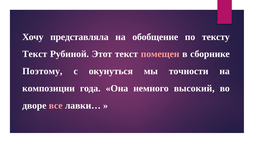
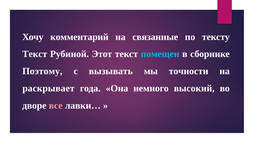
представляла: представляла -> комментарий (79, 37)
обобщение: обобщение -> связанные (155, 37)
помещен colour: pink -> light blue (160, 54)
окунуться: окунуться -> вызывать (111, 71)
композиции: композиции -> раскрывает (48, 88)
